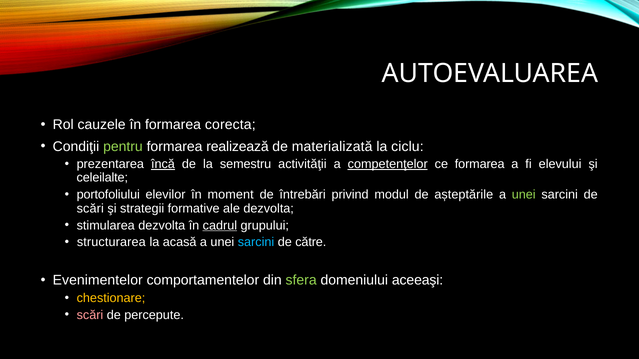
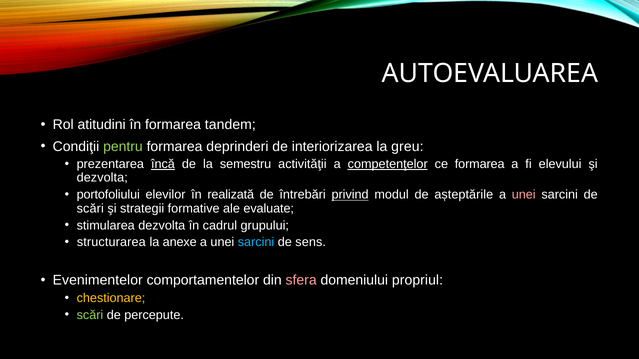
cauzele: cauzele -> atitudini (102, 125)
corecta: corecta -> tandem (230, 125)
realizează: realizează -> deprinderi (237, 147)
materializată: materializată -> interiorizarea (332, 147)
ciclu: ciclu -> greu (407, 147)
celeilalte: celeilalte -> dezvolta (102, 178)
moment: moment -> realizată (231, 195)
privind underline: none -> present (350, 195)
unei colour: light green -> pink (524, 195)
ale dezvolta: dezvolta -> evaluate (269, 209)
cadrul underline: present -> none (220, 226)
acasă: acasă -> anexe (180, 243)
către: către -> sens (311, 243)
sfera colour: light green -> pink (301, 281)
aceeaşi: aceeaşi -> propriul (417, 281)
scări colour: pink -> light green (90, 315)
